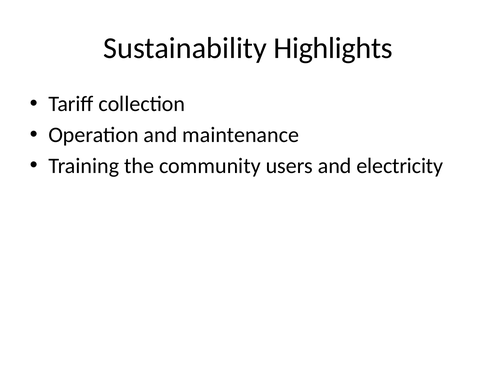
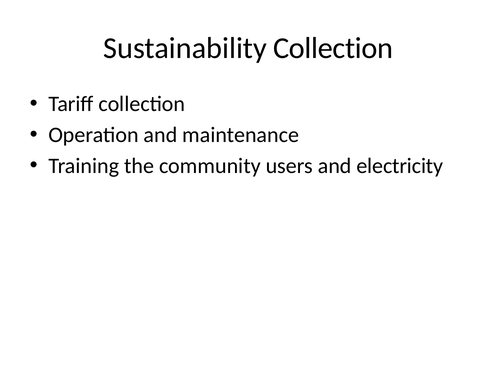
Sustainability Highlights: Highlights -> Collection (333, 48)
